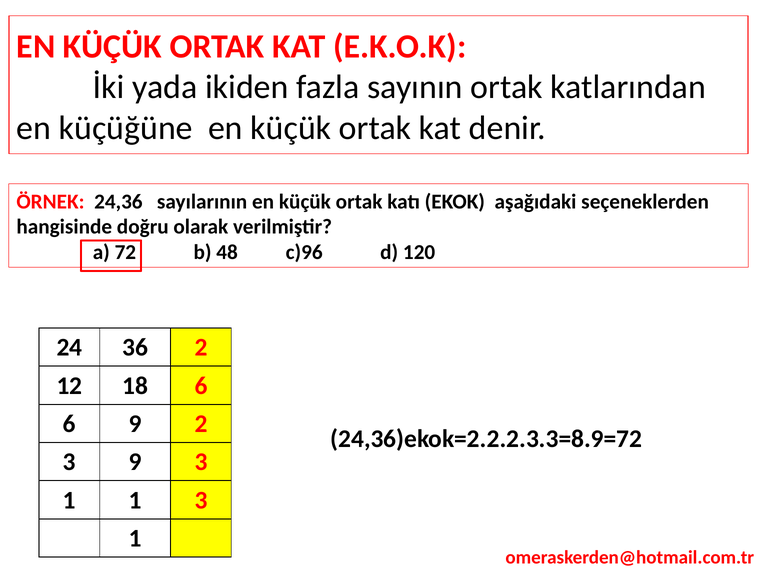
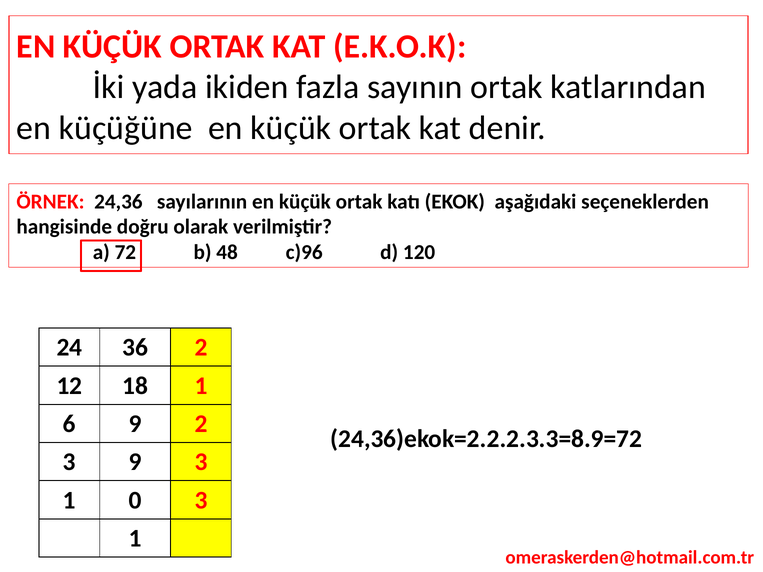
18 6: 6 -> 1 (201, 386)
1 1: 1 -> 0 (135, 500)
